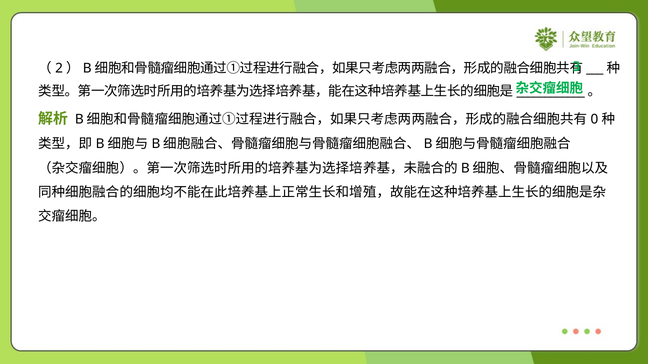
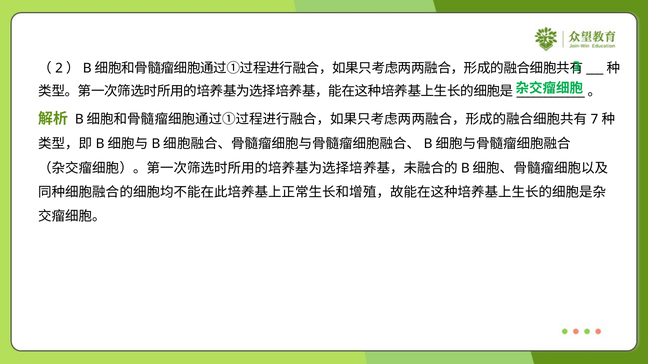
0: 0 -> 7 (594, 120)
